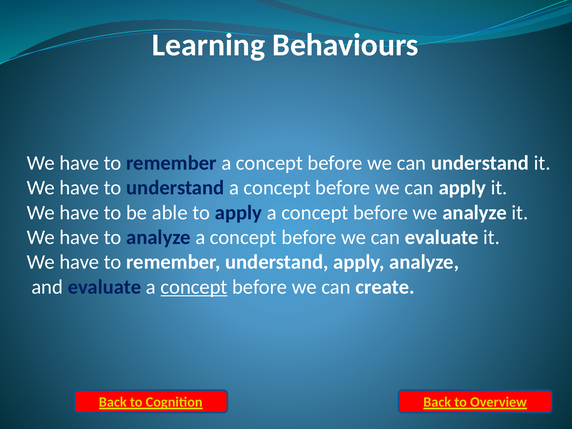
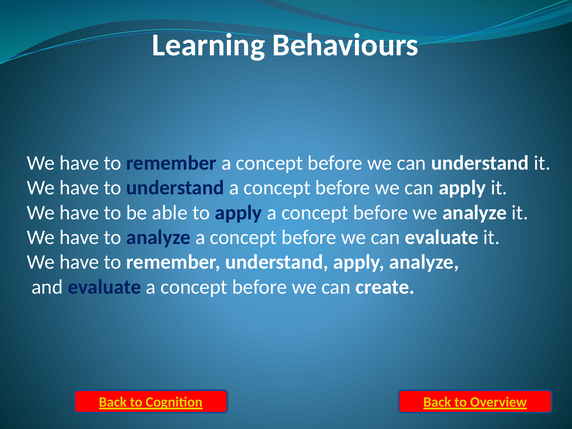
concept underline: present -> none (194, 287)
